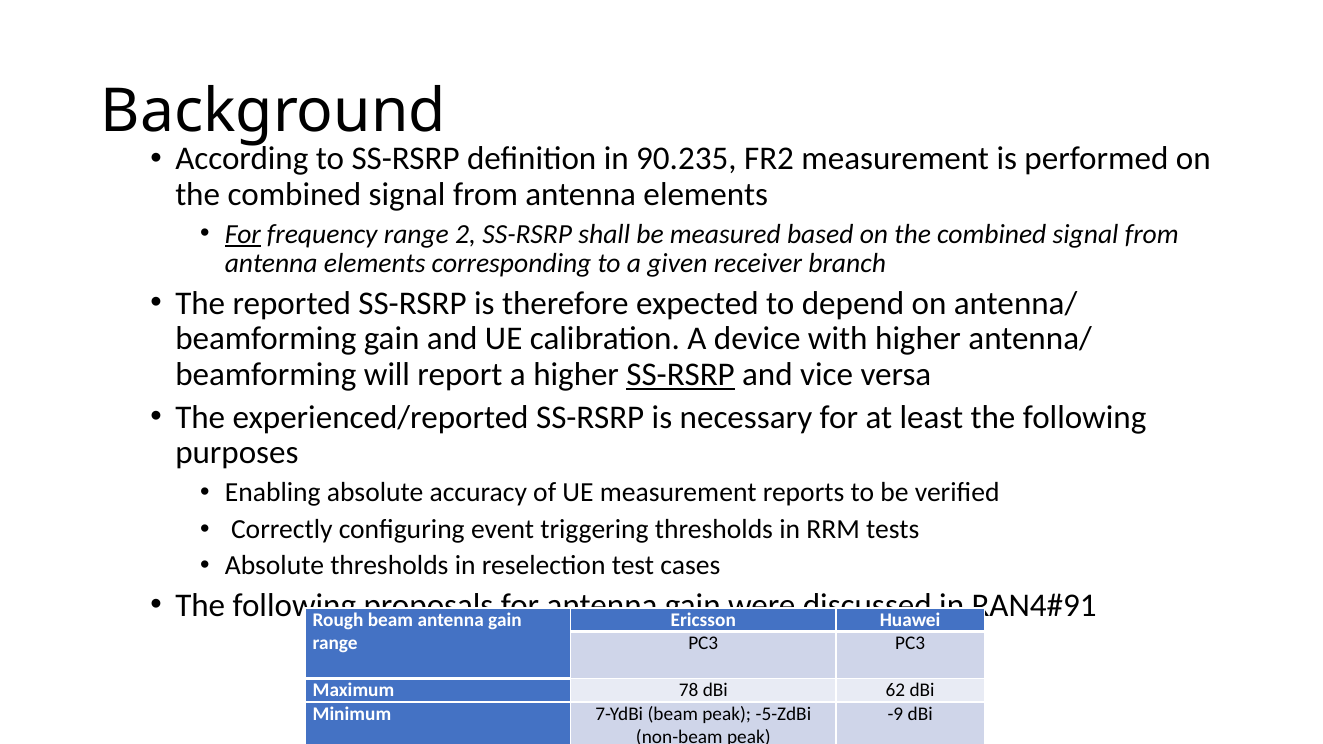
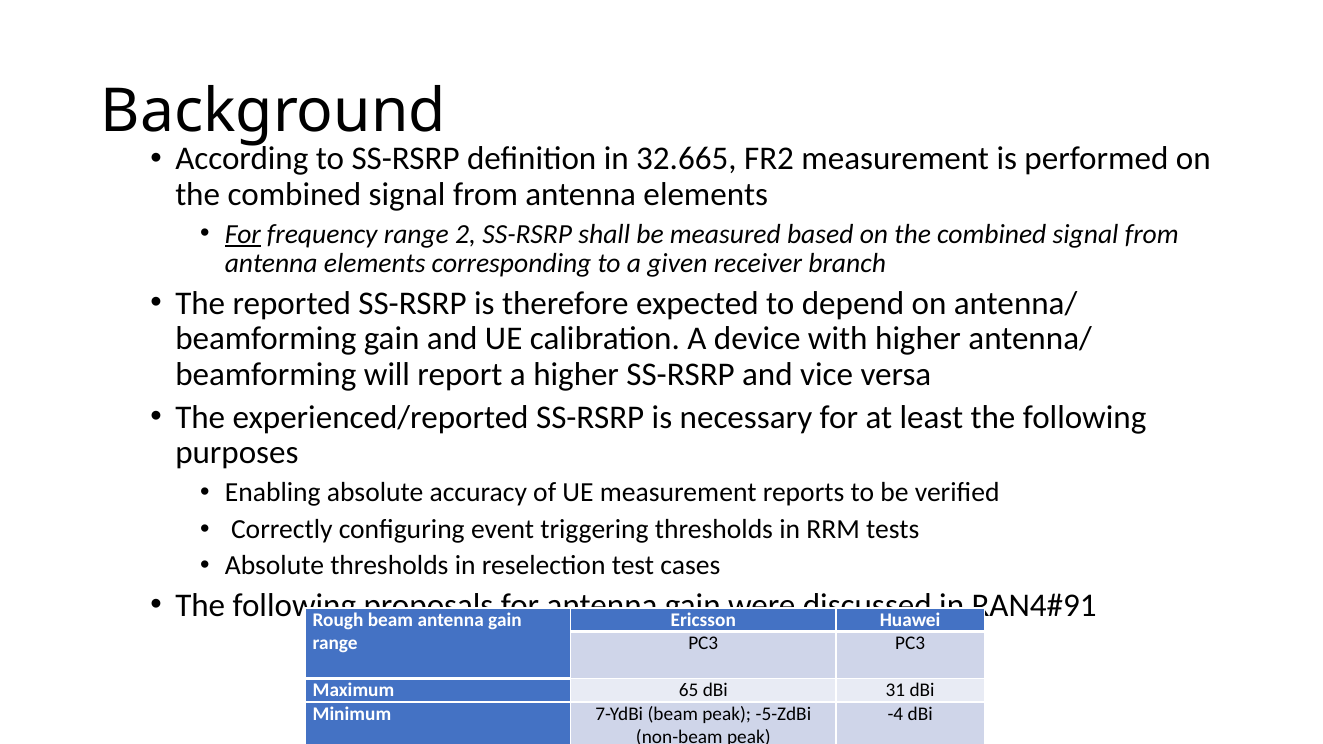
90.235: 90.235 -> 32.665 (686, 159)
SS-RSRP underline: present -> none (681, 375)
78: 78 -> 65 (689, 691)
62: 62 -> 31 (895, 691)
-9: -9 -> -4 (895, 714)
